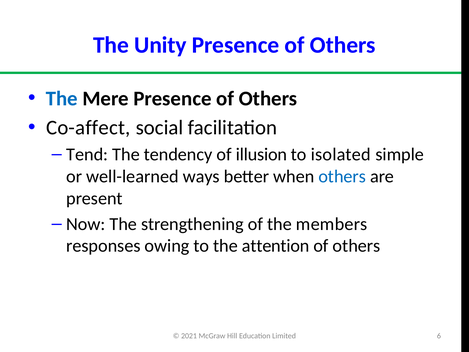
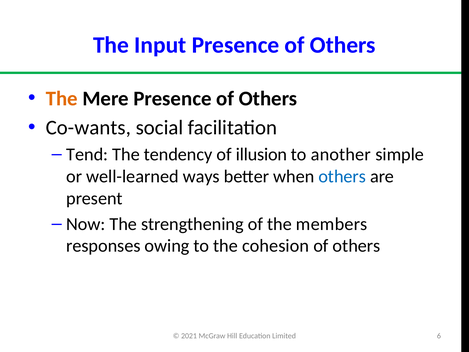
Unity: Unity -> Input (160, 45)
The colour: blue -> orange (62, 98)
Co-affect: Co-affect -> Co-wants (88, 128)
isolated: isolated -> another (341, 155)
attention: attention -> cohesion (276, 246)
